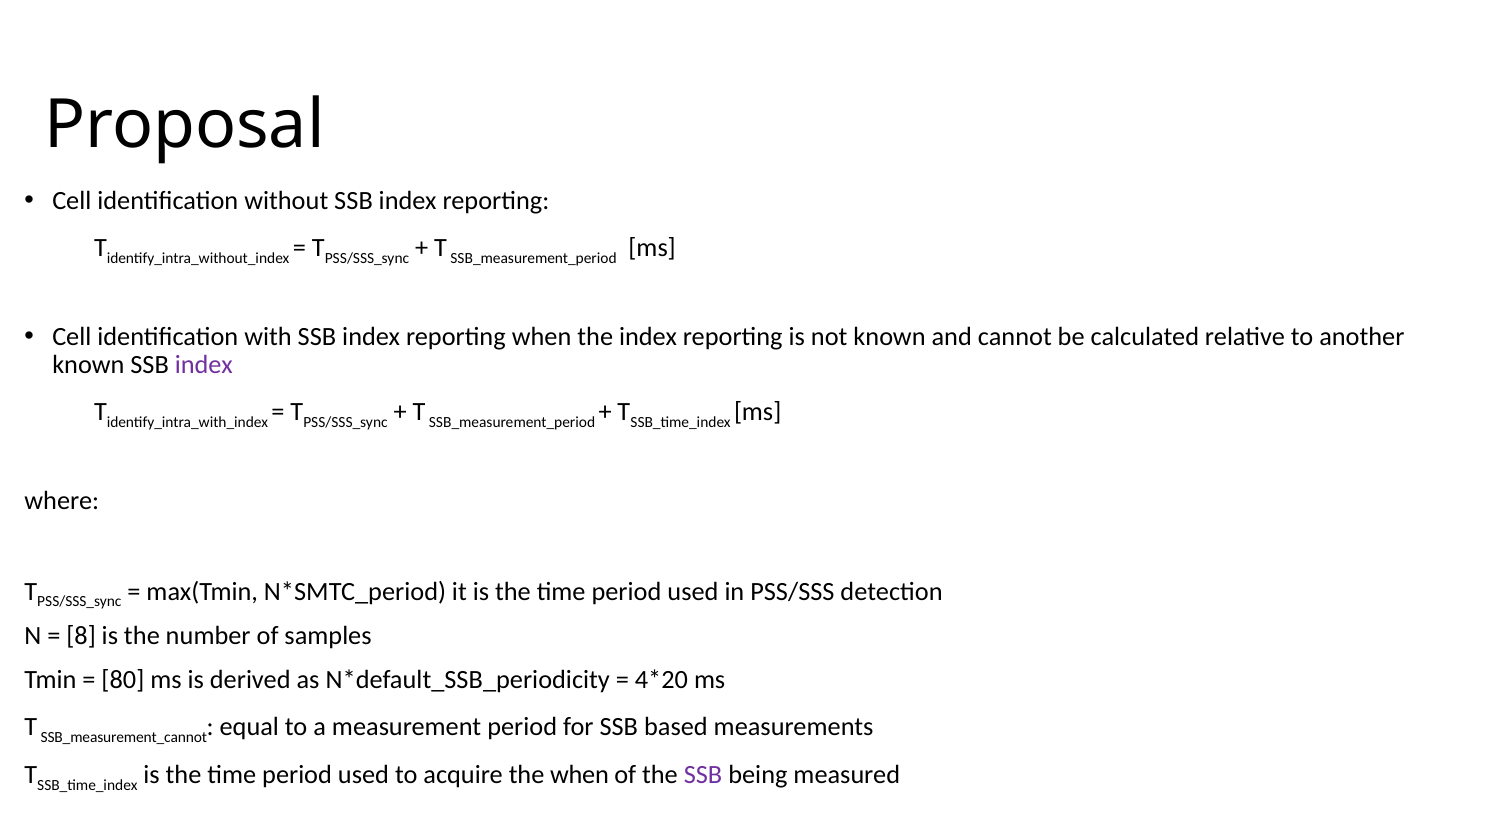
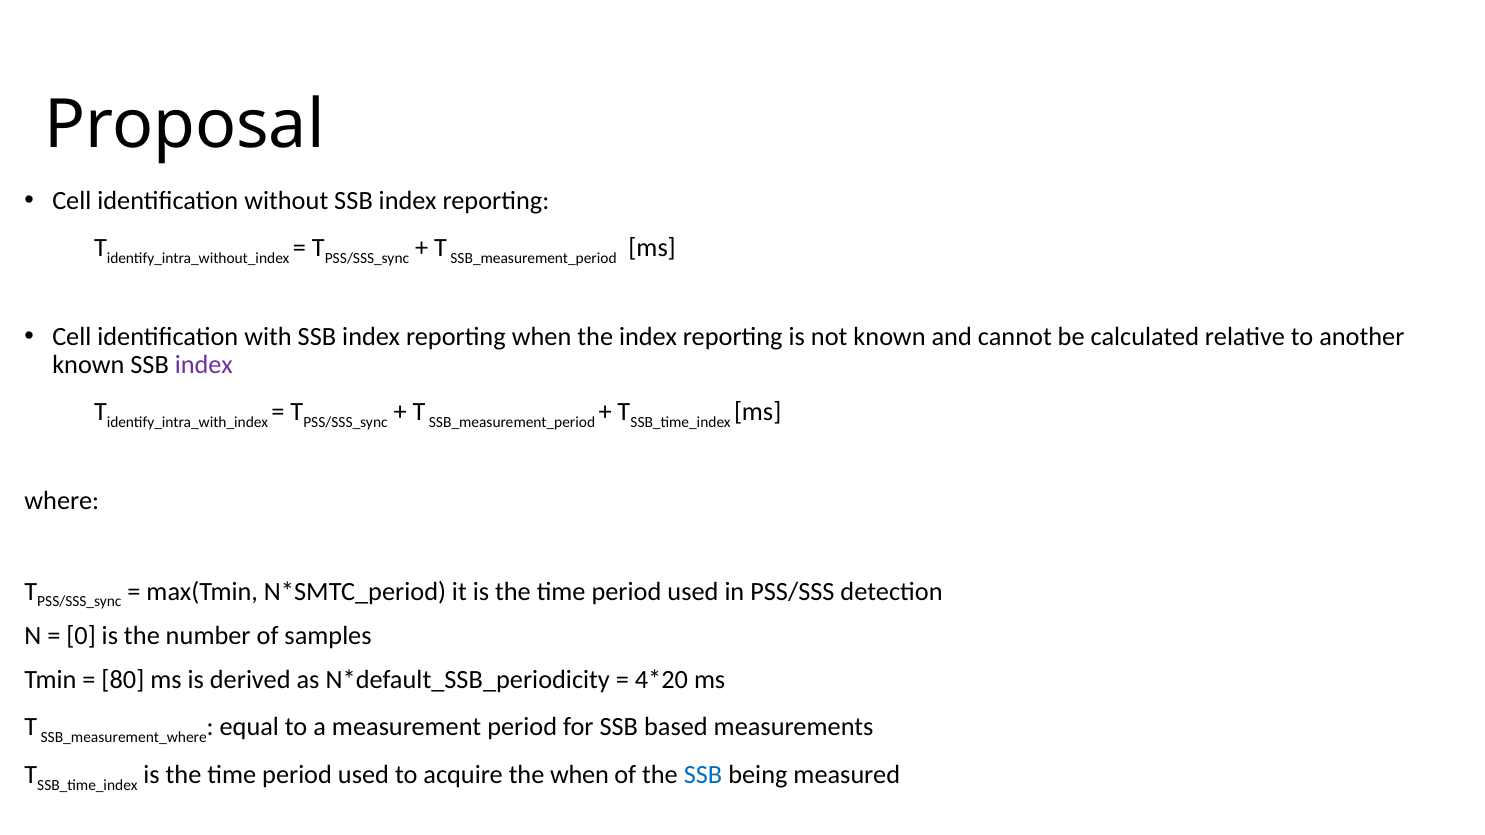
8: 8 -> 0 (81, 636)
SSB_measurement_cannot: SSB_measurement_cannot -> SSB_measurement_where (124, 738)
SSB colour: purple -> blue (703, 775)
